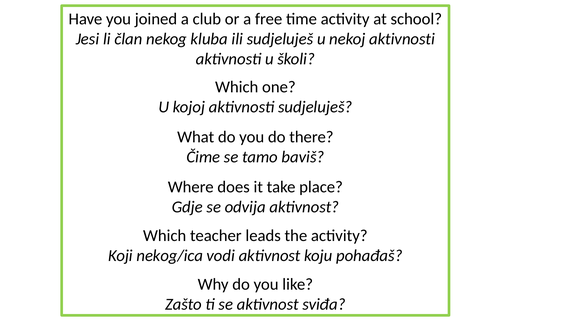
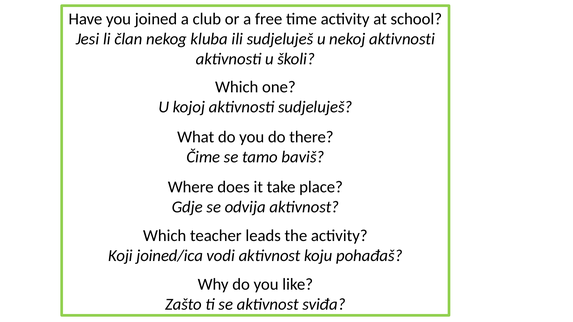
nekog/ica: nekog/ica -> joined/ica (170, 256)
